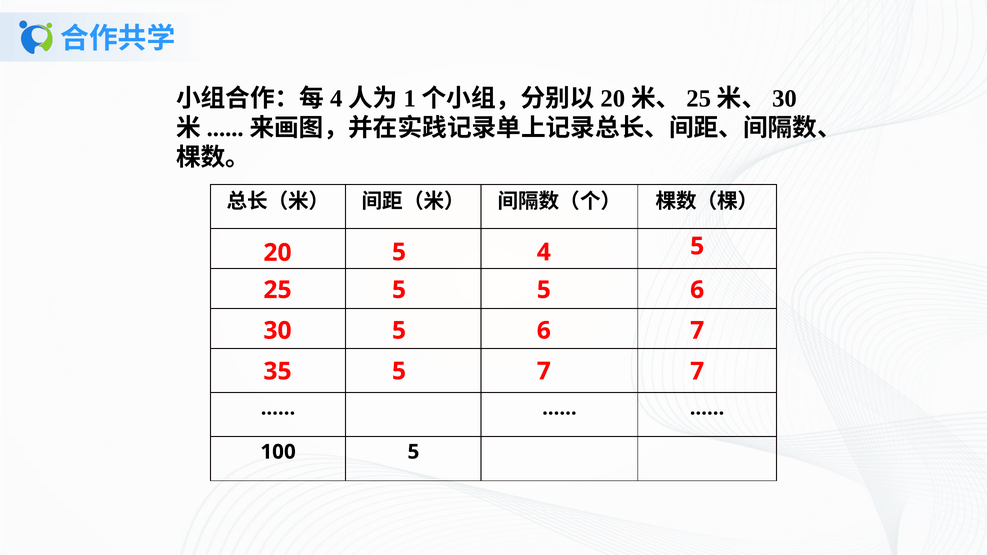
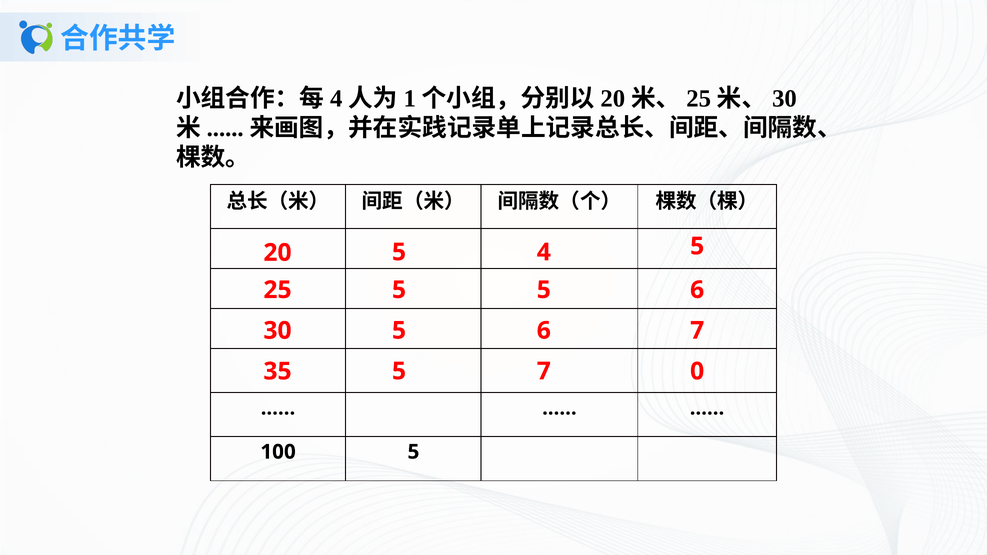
7 7: 7 -> 0 (697, 371)
